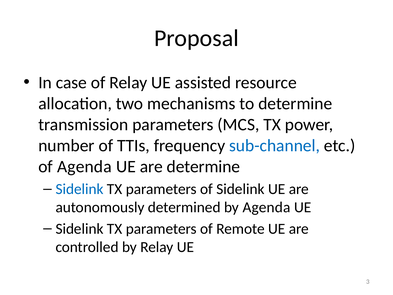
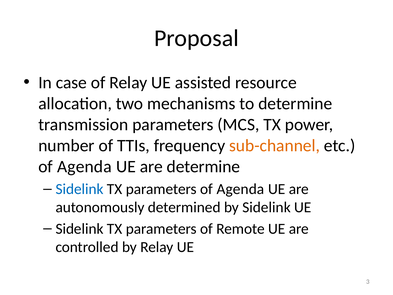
sub-channel colour: blue -> orange (275, 145)
parameters of Sidelink: Sidelink -> Agenda (240, 189)
by Agenda: Agenda -> Sidelink (267, 207)
